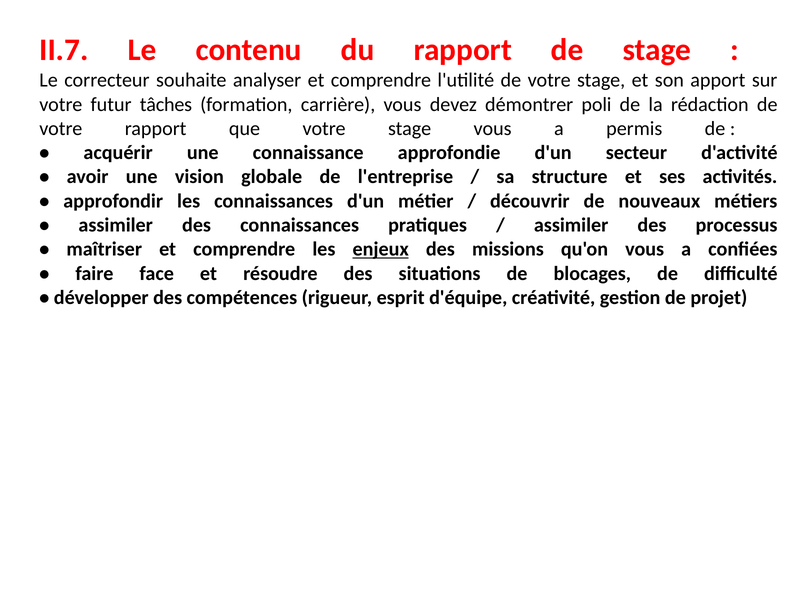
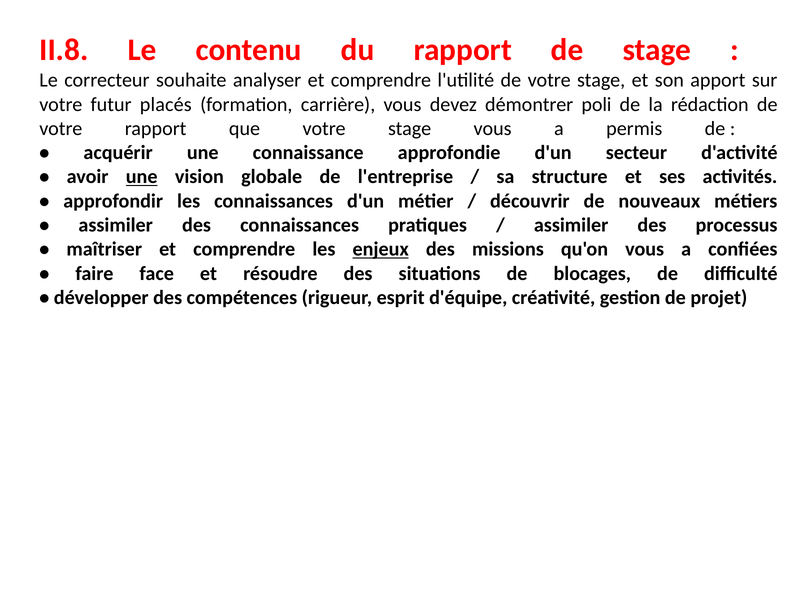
II.7: II.7 -> II.8 (64, 50)
tâches: tâches -> placés (166, 104)
une underline: none -> present (142, 177)
